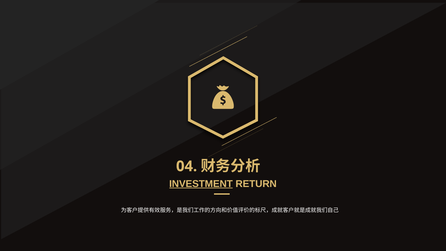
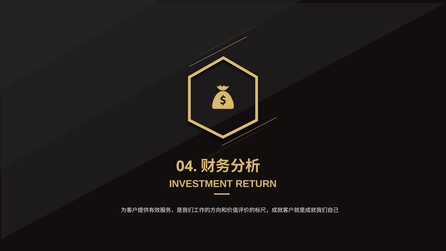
INVESTMENT underline: present -> none (201, 184)
